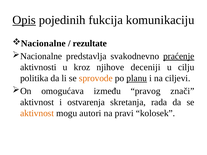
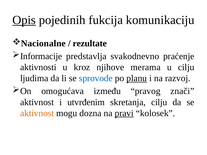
Nacionalne: Nacionalne -> Informacije (41, 56)
praćenje underline: present -> none (179, 56)
deceniji: deceniji -> merama (146, 67)
politika: politika -> ljudima (34, 78)
sprovode colour: orange -> blue (96, 78)
ciljevi: ciljevi -> razvoj (178, 78)
ostvarenja: ostvarenja -> utvrđenim (86, 102)
skretanja rada: rada -> cilju (159, 102)
autori: autori -> dozna (90, 113)
pravi underline: none -> present (124, 113)
